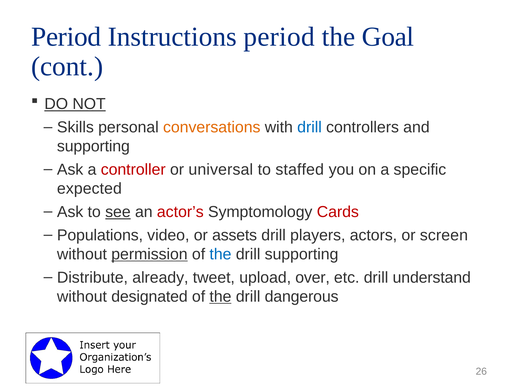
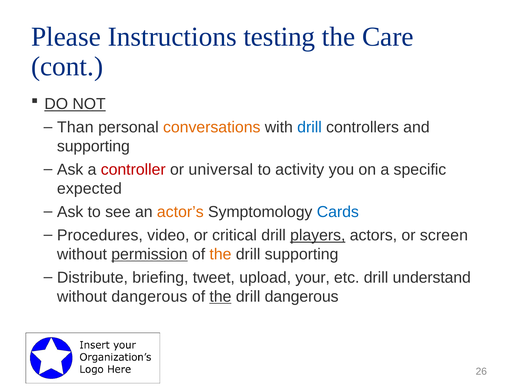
Period: Period -> Please (66, 37)
Instructions period: period -> testing (279, 37)
Goal: Goal -> Care (388, 37)
Skills: Skills -> Than (75, 127)
staffed: staffed -> activity (300, 169)
see underline: present -> none (118, 212)
actor’s colour: red -> orange (180, 212)
Cards colour: red -> blue (338, 212)
Populations: Populations -> Procedures (100, 235)
assets: assets -> critical (235, 235)
players underline: none -> present (318, 235)
the colour: blue -> orange (220, 254)
already: already -> briefing (160, 277)
over: over -> your (313, 277)
without designated: designated -> dangerous (149, 296)
